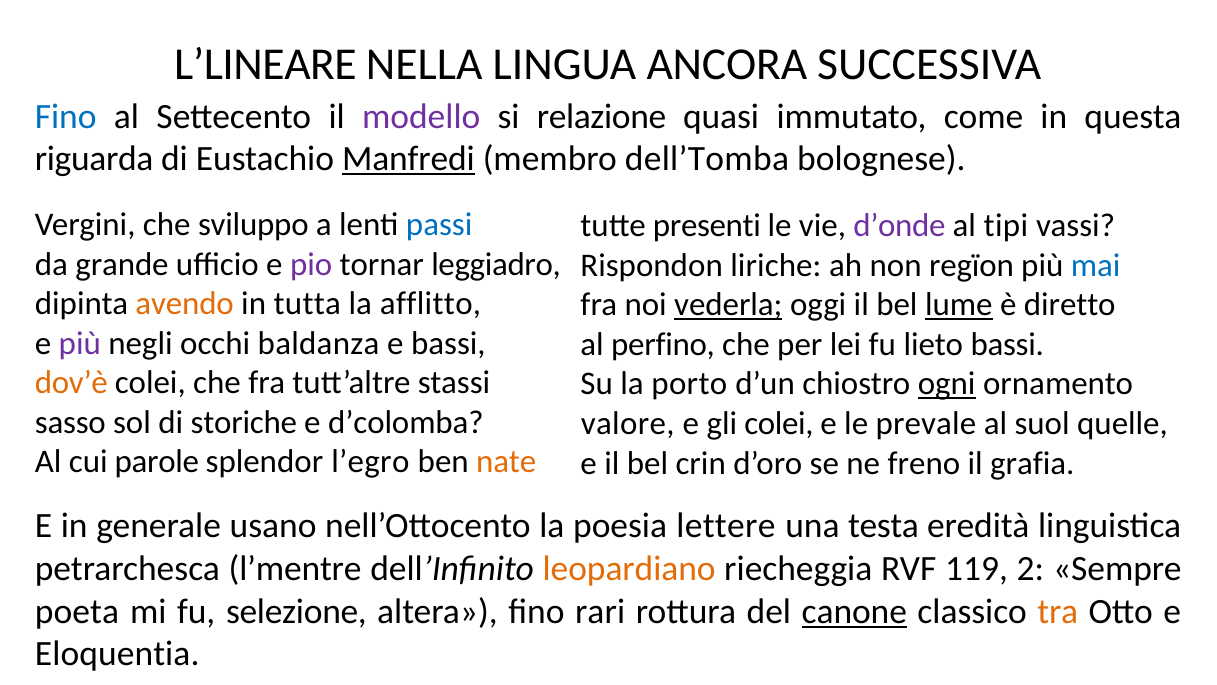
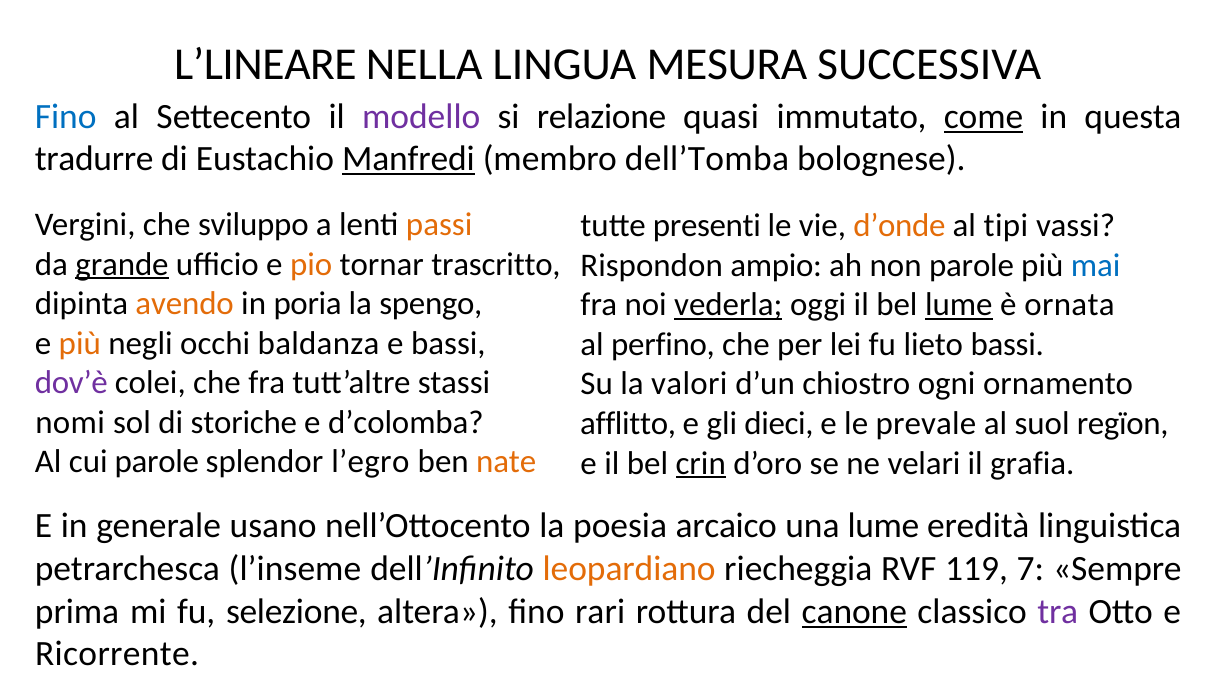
ANCORA: ANCORA -> MESURA (727, 64)
come underline: none -> present (983, 116)
riguarda: riguarda -> tradurre (94, 159)
passi colour: blue -> orange (439, 224)
d’onde colour: purple -> orange (899, 226)
grande underline: none -> present (122, 264)
pio colour: purple -> orange (311, 264)
leggiadro: leggiadro -> trascritto (496, 264)
liriche: liriche -> ampio (776, 265)
non regïon: regïon -> parole (971, 265)
tutta: tutta -> poria (308, 303)
afflitto: afflitto -> spengo (431, 303)
diretto: diretto -> ornata (1070, 305)
più colour: purple -> orange (80, 343)
dov’è colour: orange -> purple (71, 383)
porto: porto -> valori (689, 384)
ogni underline: present -> none (947, 384)
sasso: sasso -> nomi (70, 422)
valore: valore -> afflitto (628, 423)
gli colei: colei -> dieci (779, 423)
quelle: quelle -> regïon (1123, 423)
crin underline: none -> present (701, 463)
freno: freno -> velari (924, 463)
lettere: lettere -> arcaico (726, 526)
una testa: testa -> lume (883, 526)
l’mentre: l’mentre -> l’inseme (295, 569)
2: 2 -> 7 (1030, 569)
poeta: poeta -> prima (77, 611)
tra colour: orange -> purple (1058, 611)
Eloquentia: Eloquentia -> Ricorrente (117, 654)
